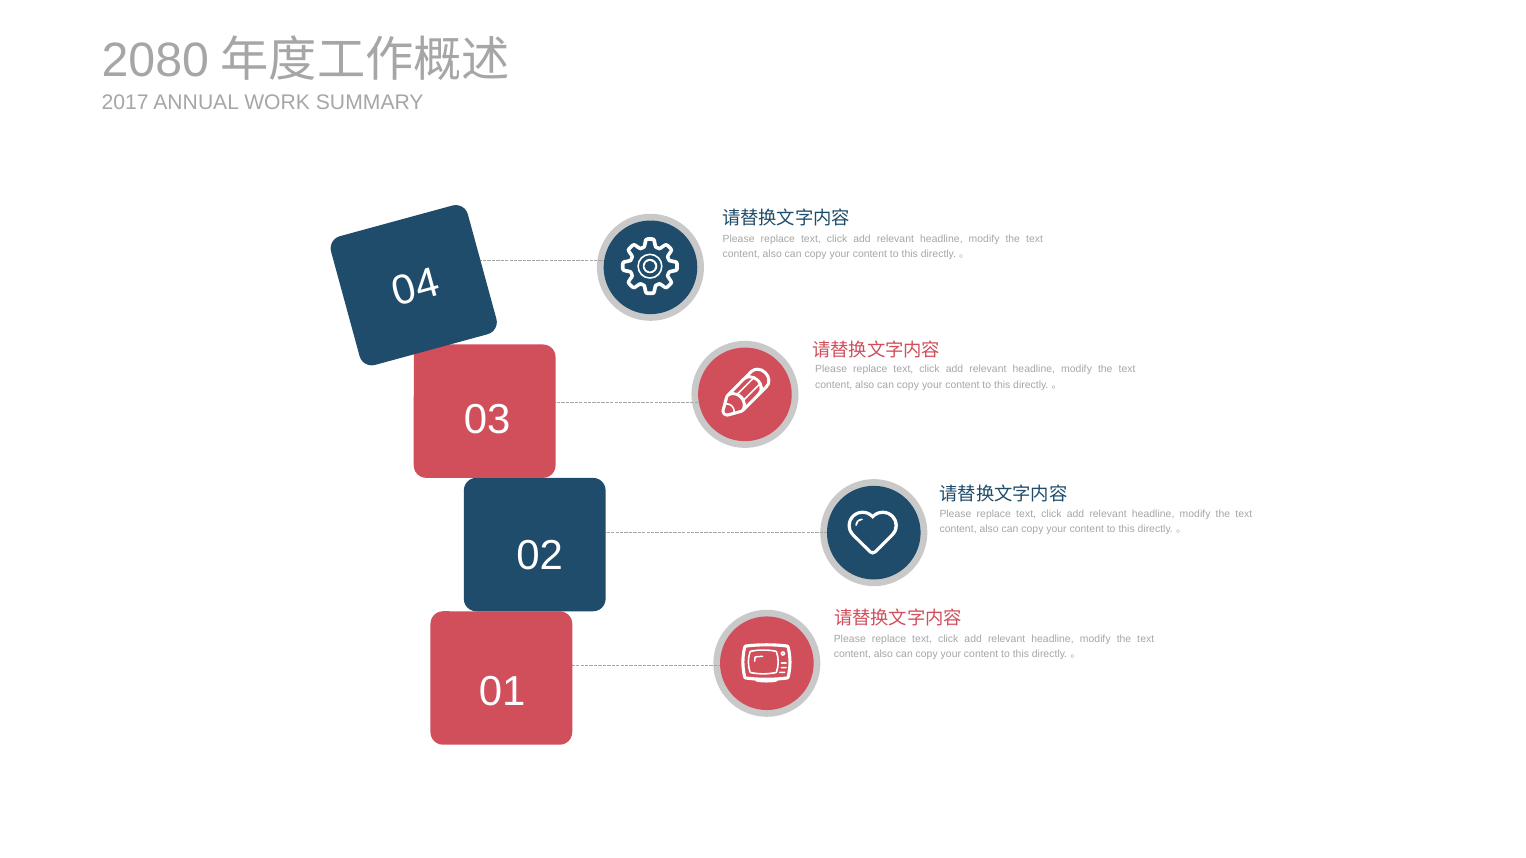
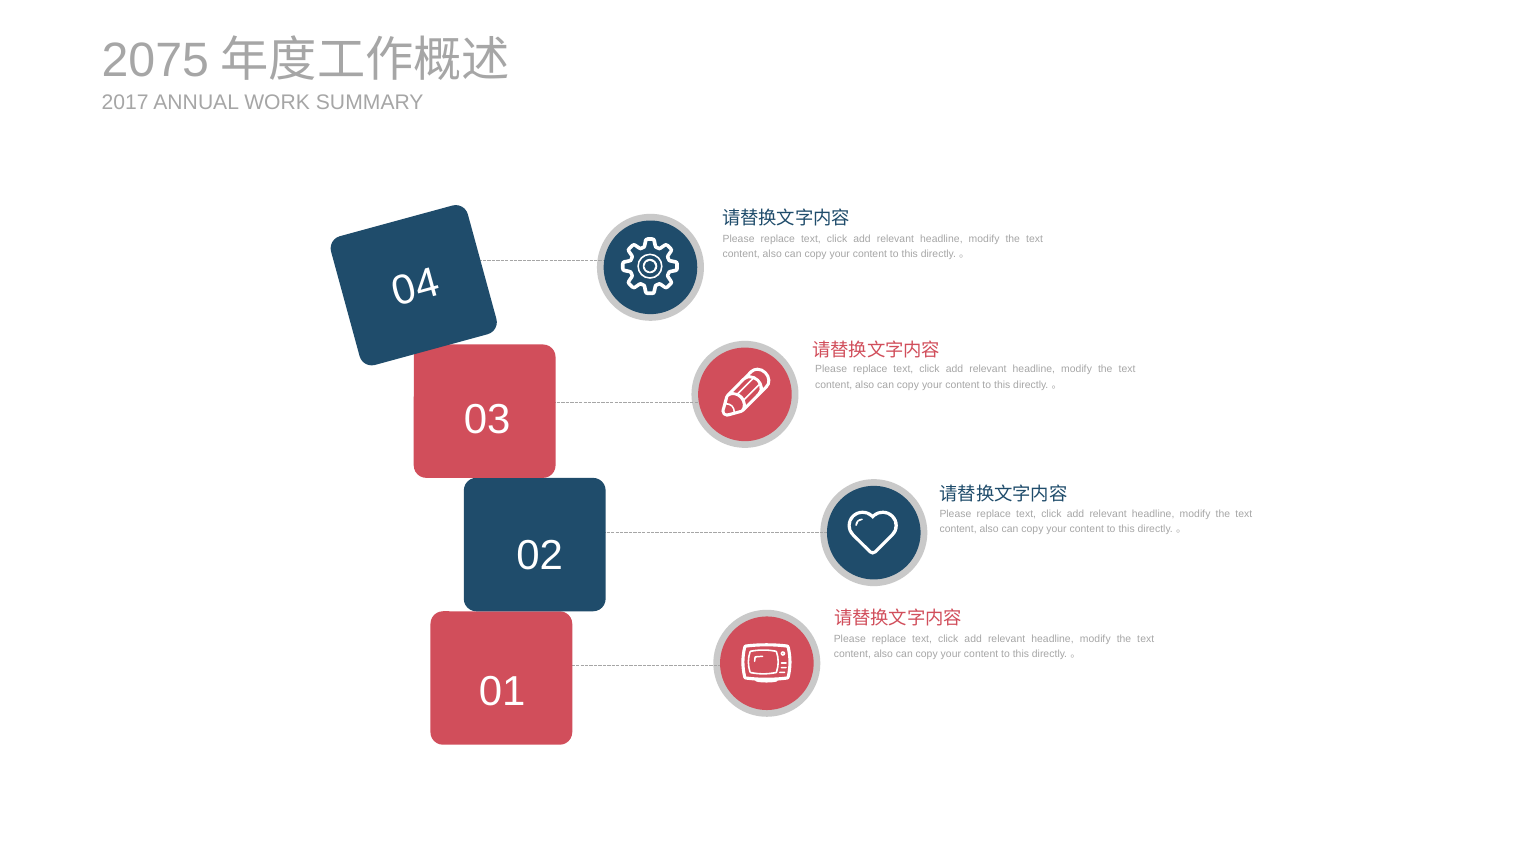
2080: 2080 -> 2075 (155, 60)
